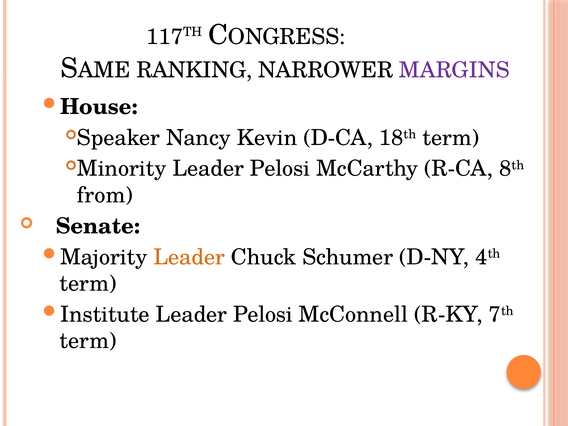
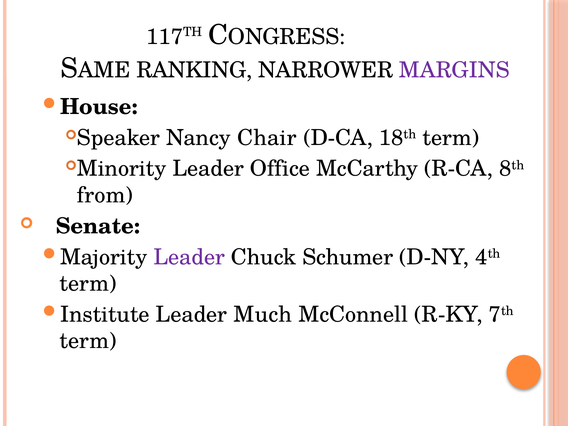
Kevin: Kevin -> Chair (267, 138)
Pelosi: Pelosi -> Office (280, 169)
Leader colour: orange -> purple (189, 257)
Pelosi: Pelosi -> Much (263, 315)
